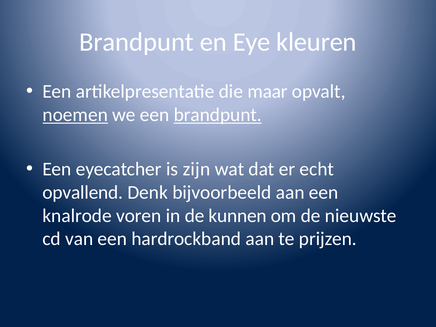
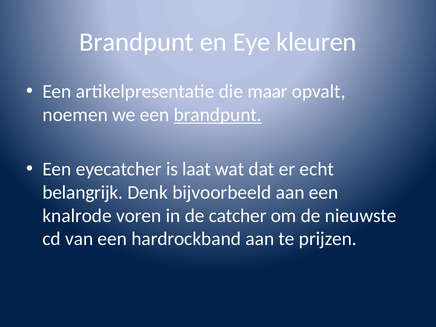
noemen underline: present -> none (75, 115)
zijn: zijn -> laat (197, 169)
opvallend: opvallend -> belangrijk (83, 192)
kunnen: kunnen -> catcher (238, 216)
